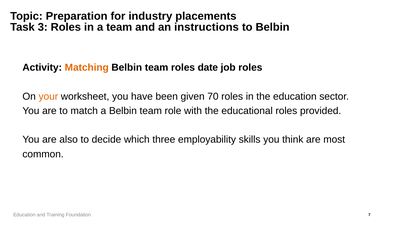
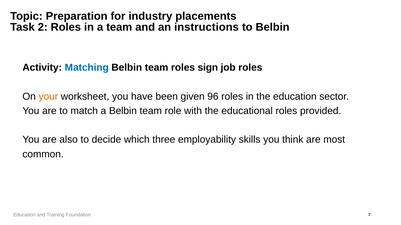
3: 3 -> 2 (43, 27)
Matching colour: orange -> blue (87, 68)
date: date -> sign (208, 68)
70: 70 -> 96 (213, 97)
